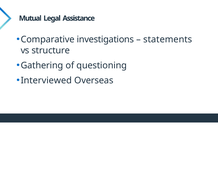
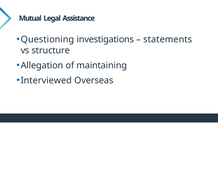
Comparative: Comparative -> Questioning (48, 40)
Gathering: Gathering -> Allegation (42, 65)
questioning: questioning -> maintaining (102, 65)
